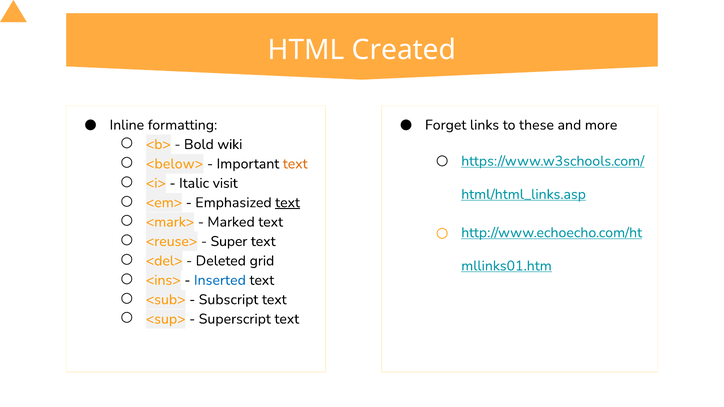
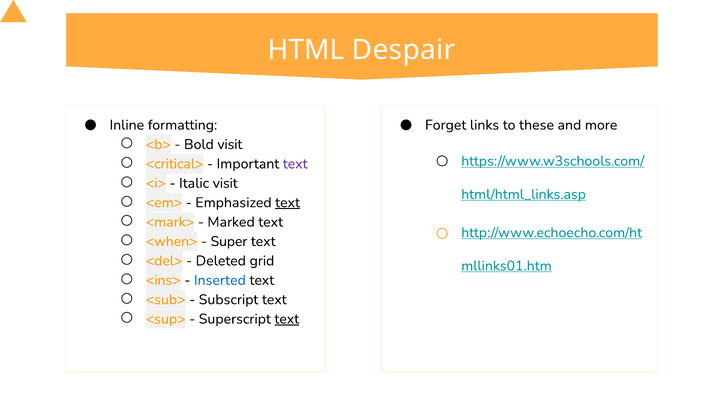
Created: Created -> Despair (404, 50)
Bold wiki: wiki -> visit (230, 144)
<below>: <below> -> <critical> (175, 164)
text colour: orange -> purple (295, 164)
<reuse>: <reuse> -> <when> (172, 242)
text underline: none -> present (287, 319)
